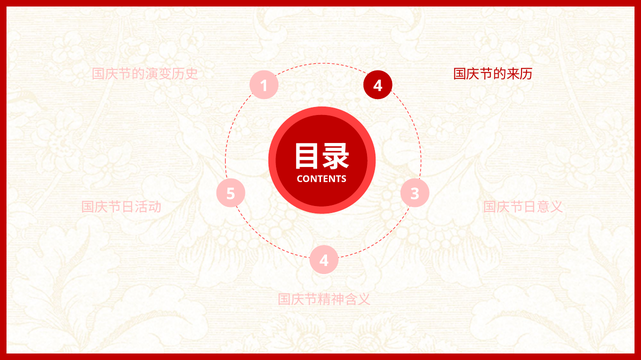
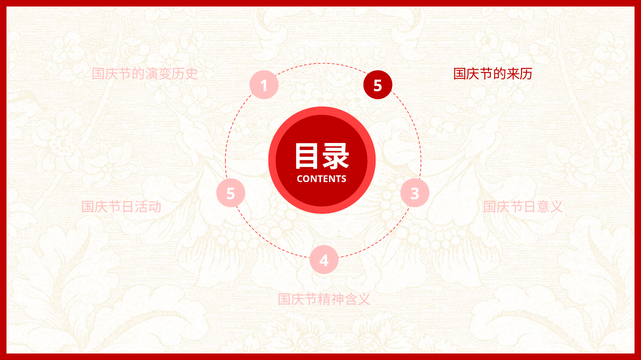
1 4: 4 -> 5 (378, 86)
